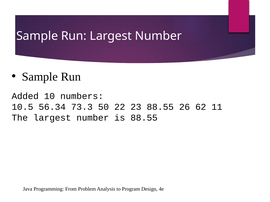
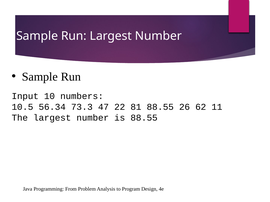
Added: Added -> Input (25, 96)
50: 50 -> 47 (103, 107)
23: 23 -> 81 (136, 107)
